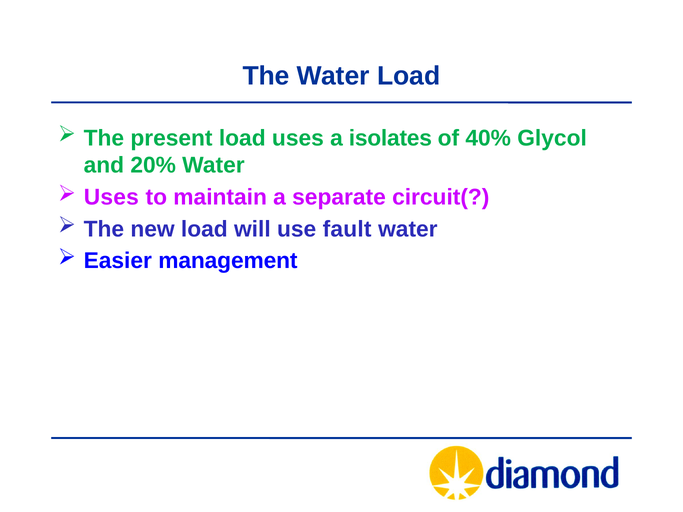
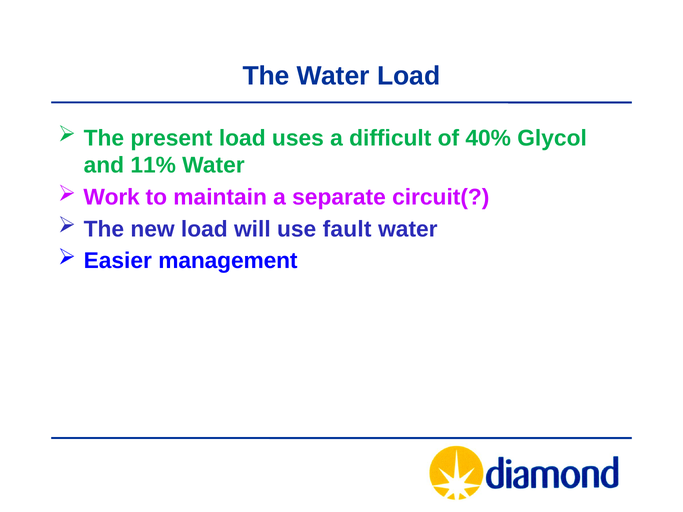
isolates: isolates -> difficult (390, 138)
20%: 20% -> 11% (153, 166)
Uses: Uses -> Work (112, 197)
